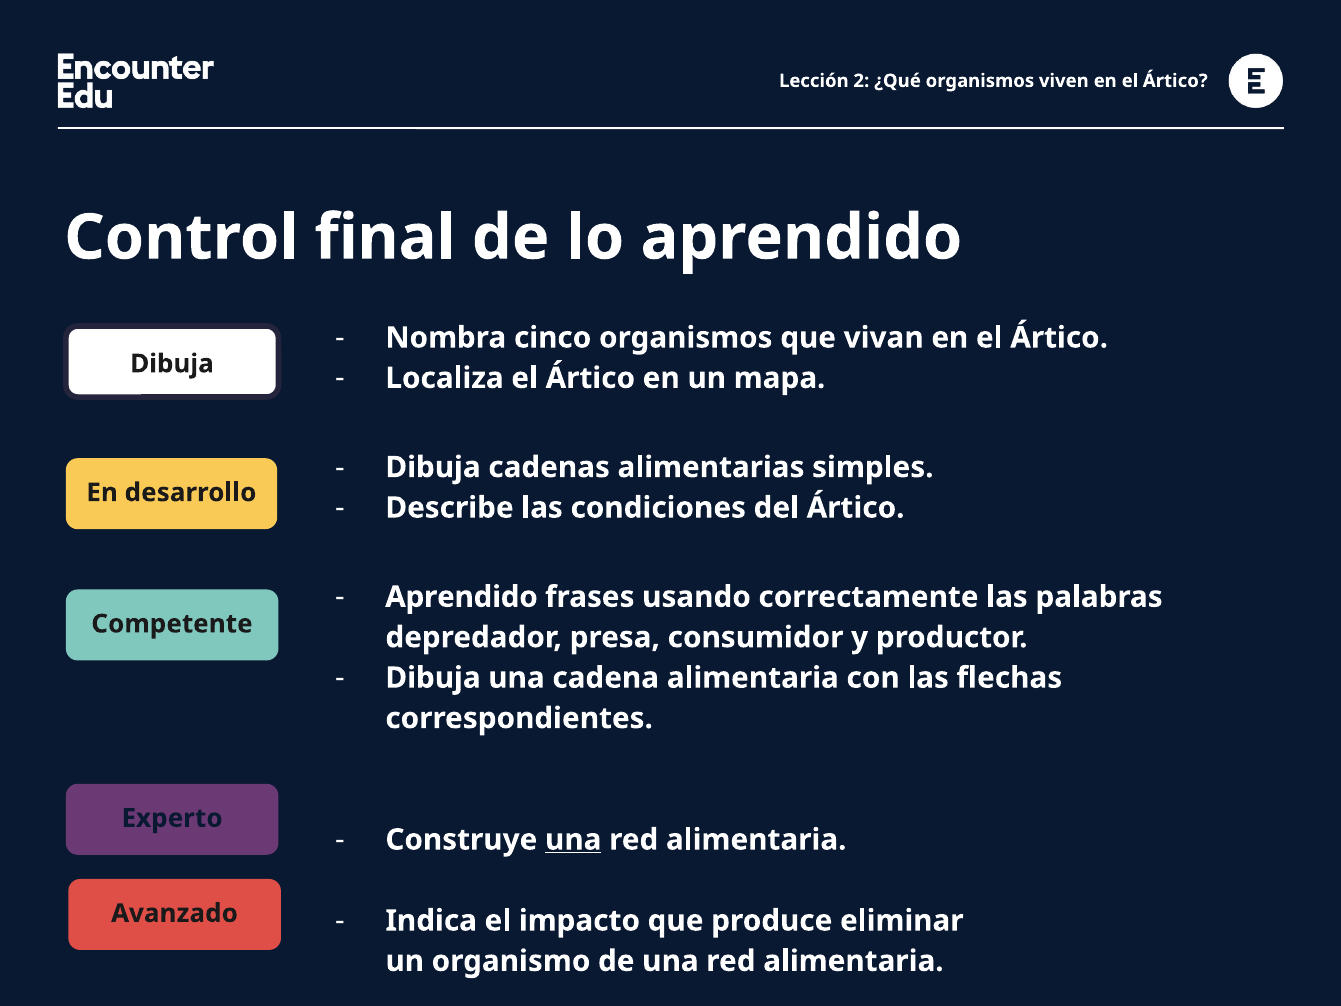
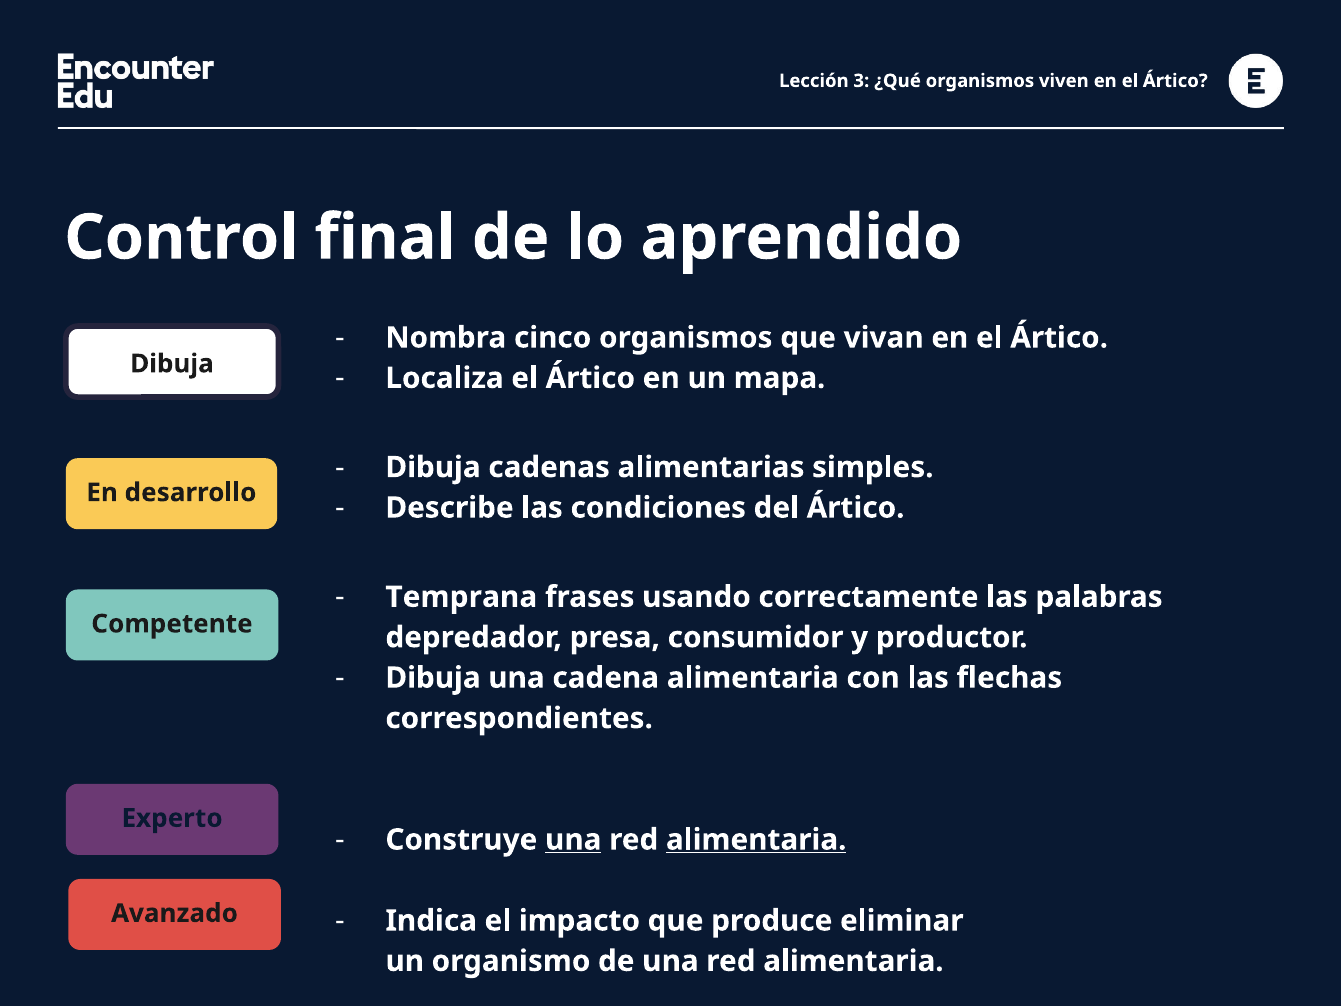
2: 2 -> 3 (861, 81)
Aprendido: Aprendido -> Temprana (461, 597)
alimentaria underline: none -> present (756, 840)
